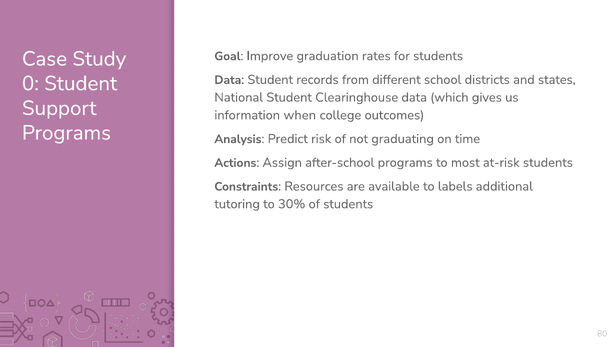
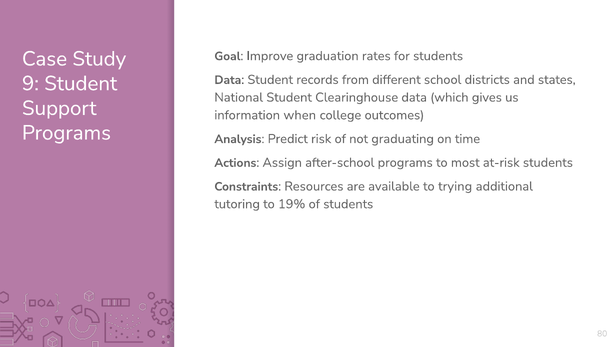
0: 0 -> 9 (30, 83)
labels: labels -> trying (455, 186)
30%: 30% -> 19% (292, 204)
